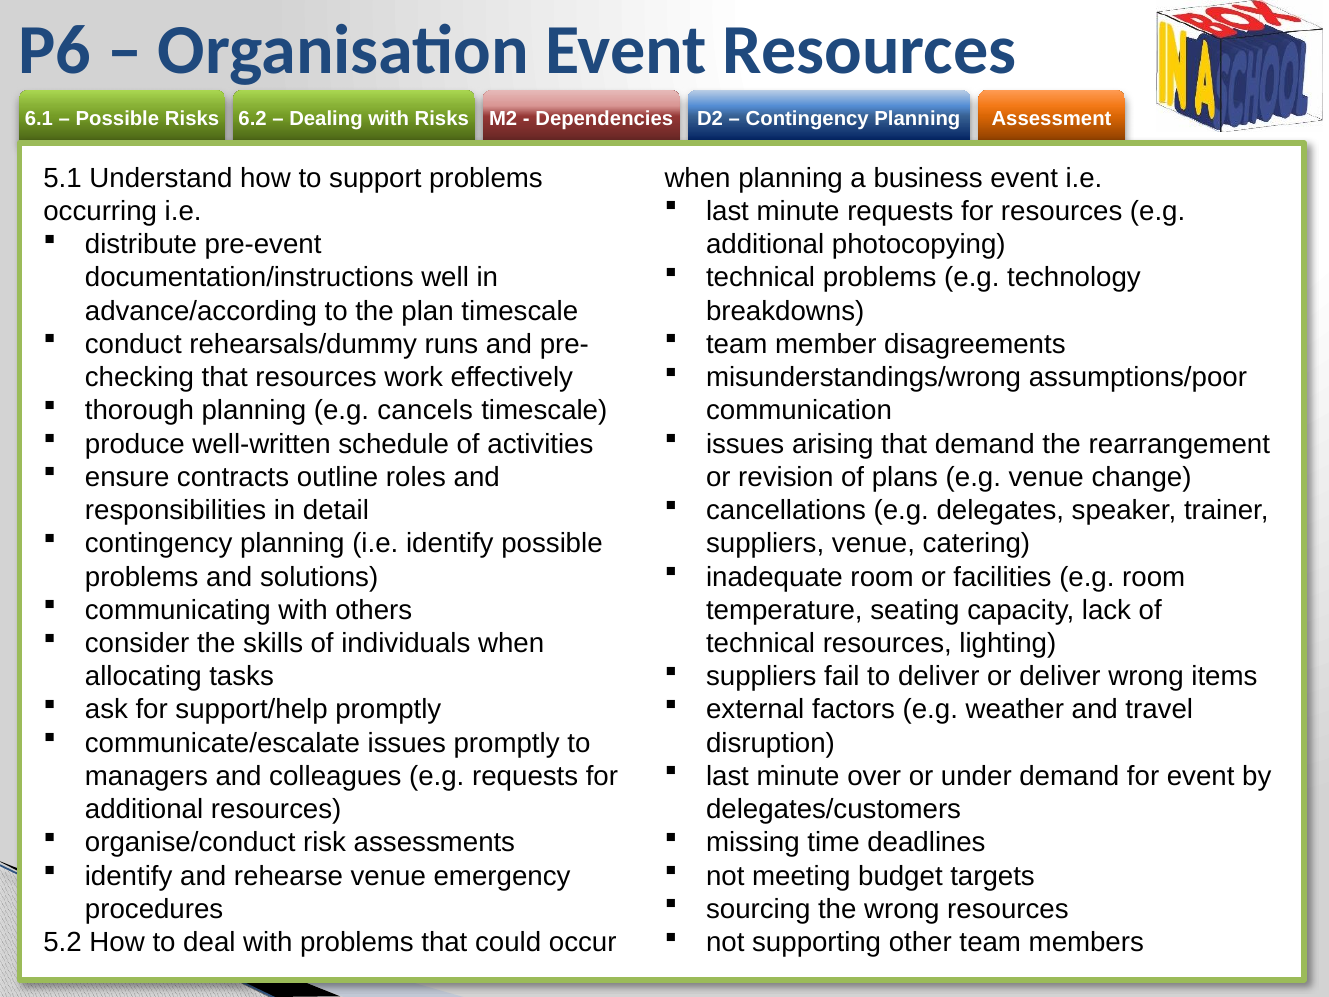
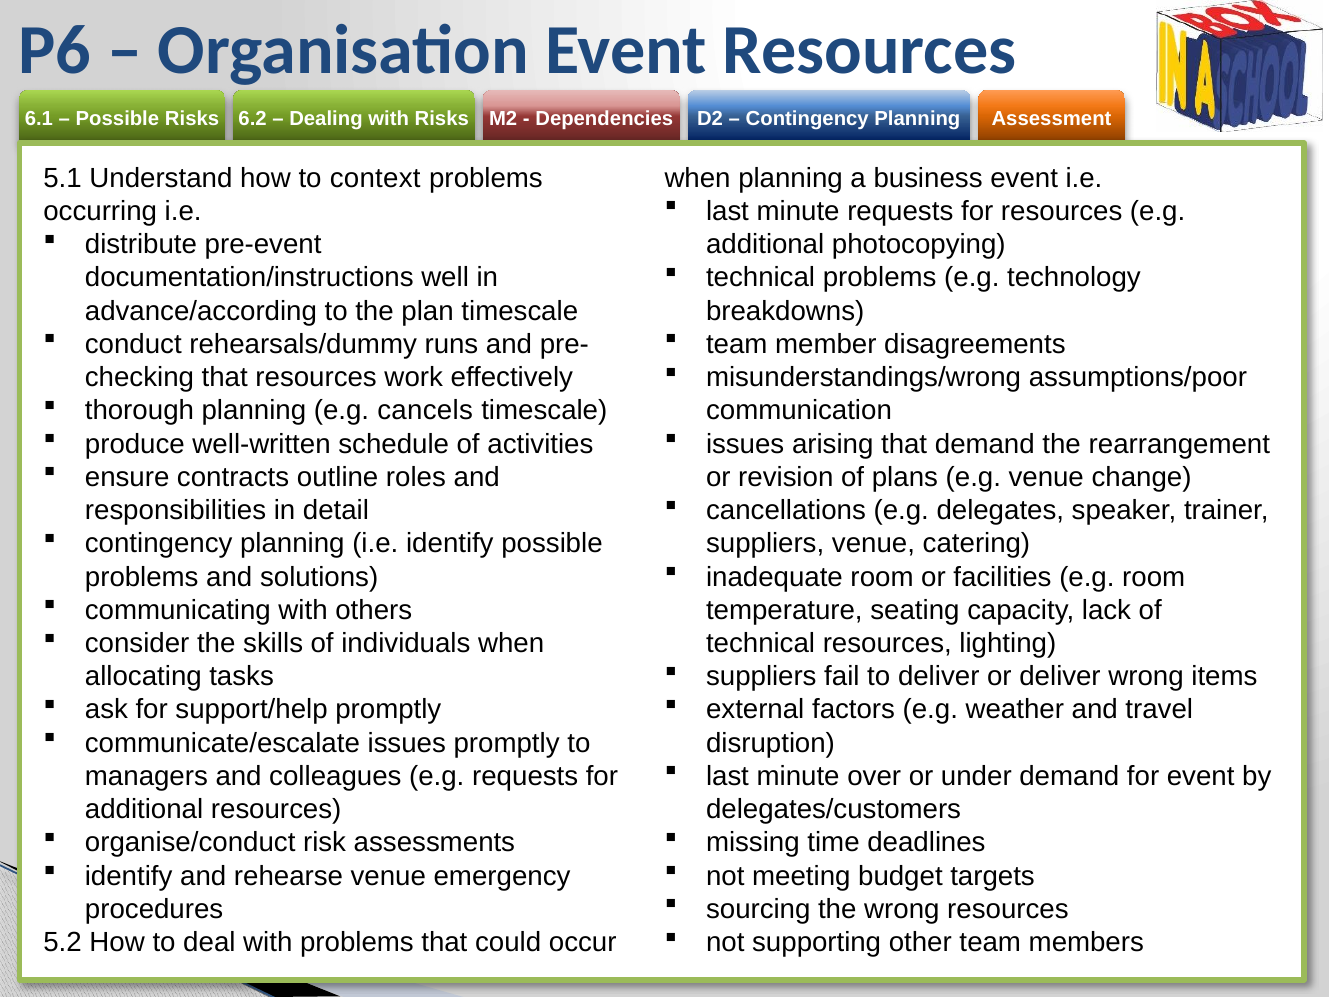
support: support -> context (375, 178)
